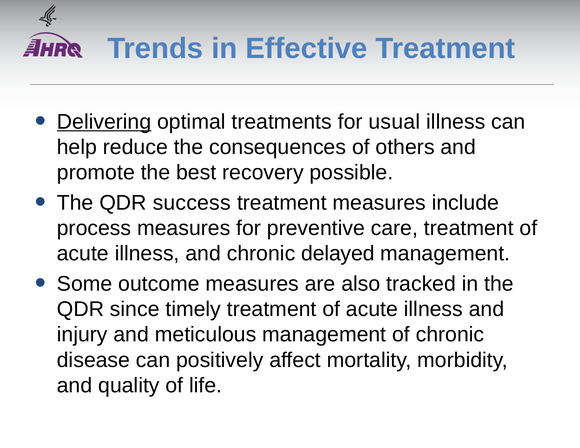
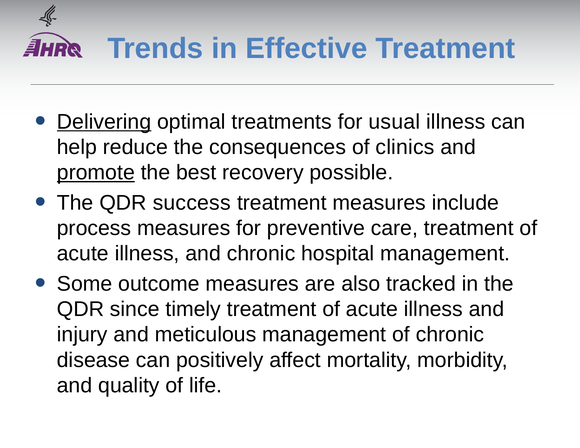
others: others -> clinics (405, 147)
promote underline: none -> present (96, 173)
delayed: delayed -> hospital (338, 254)
